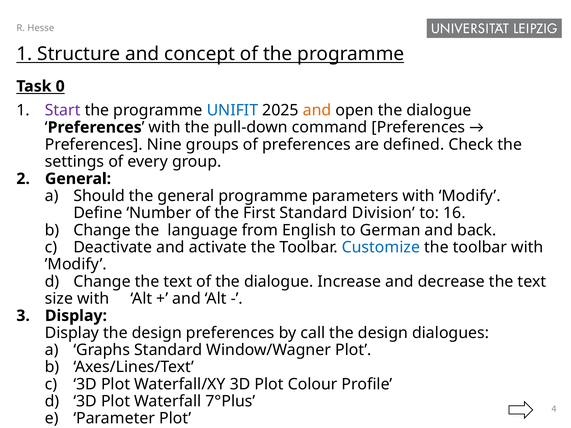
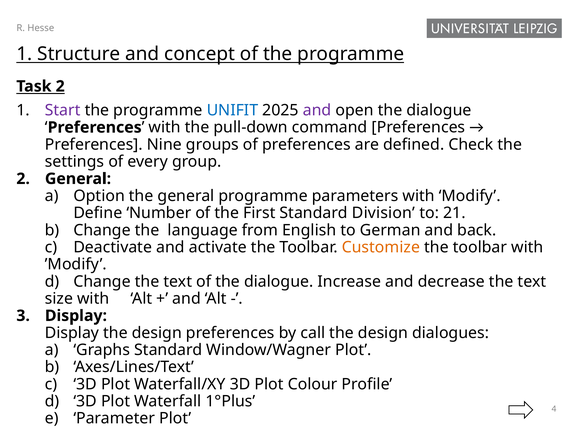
Task 0: 0 -> 2 (60, 86)
and colour: orange -> purple (317, 110)
a Should: Should -> Option (99, 196)
16: 16 -> 21 (454, 213)
Customize colour: blue -> orange (381, 247)
7°Plus: 7°Plus -> 1°Plus (230, 402)
